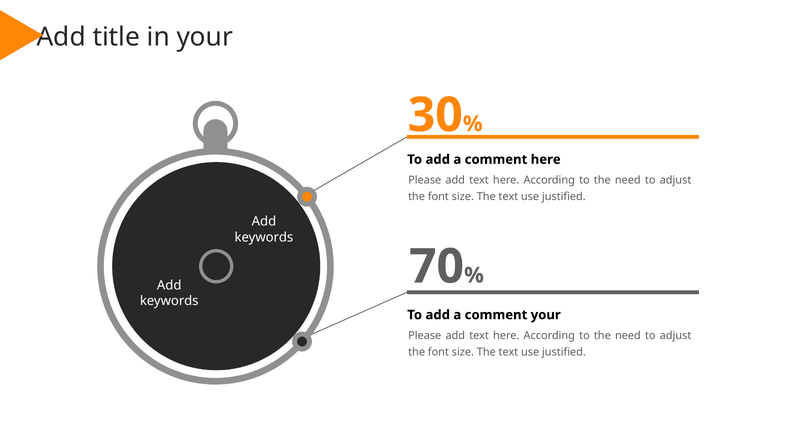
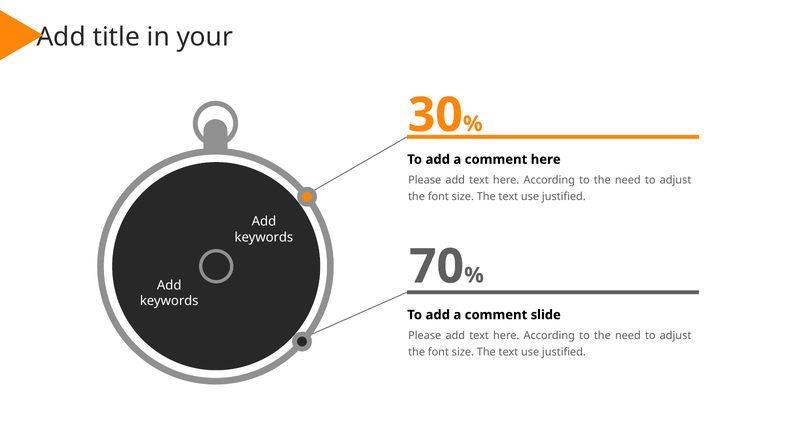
comment your: your -> slide (546, 315)
